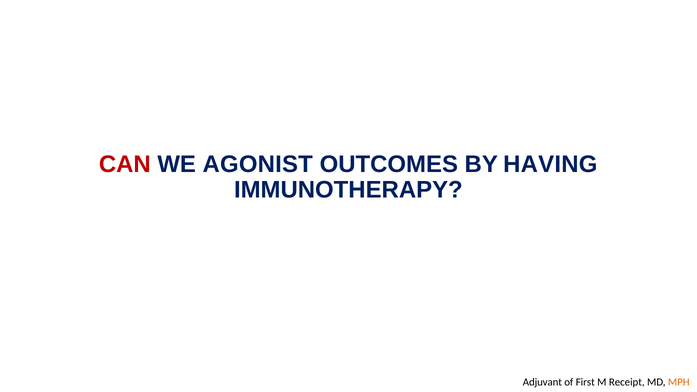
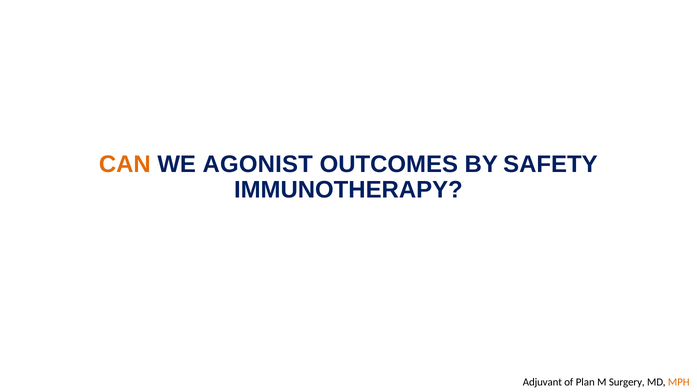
CAN colour: red -> orange (125, 164)
HAVING: HAVING -> SAFETY (550, 164)
First: First -> Plan (585, 382)
Receipt: Receipt -> Surgery (627, 382)
